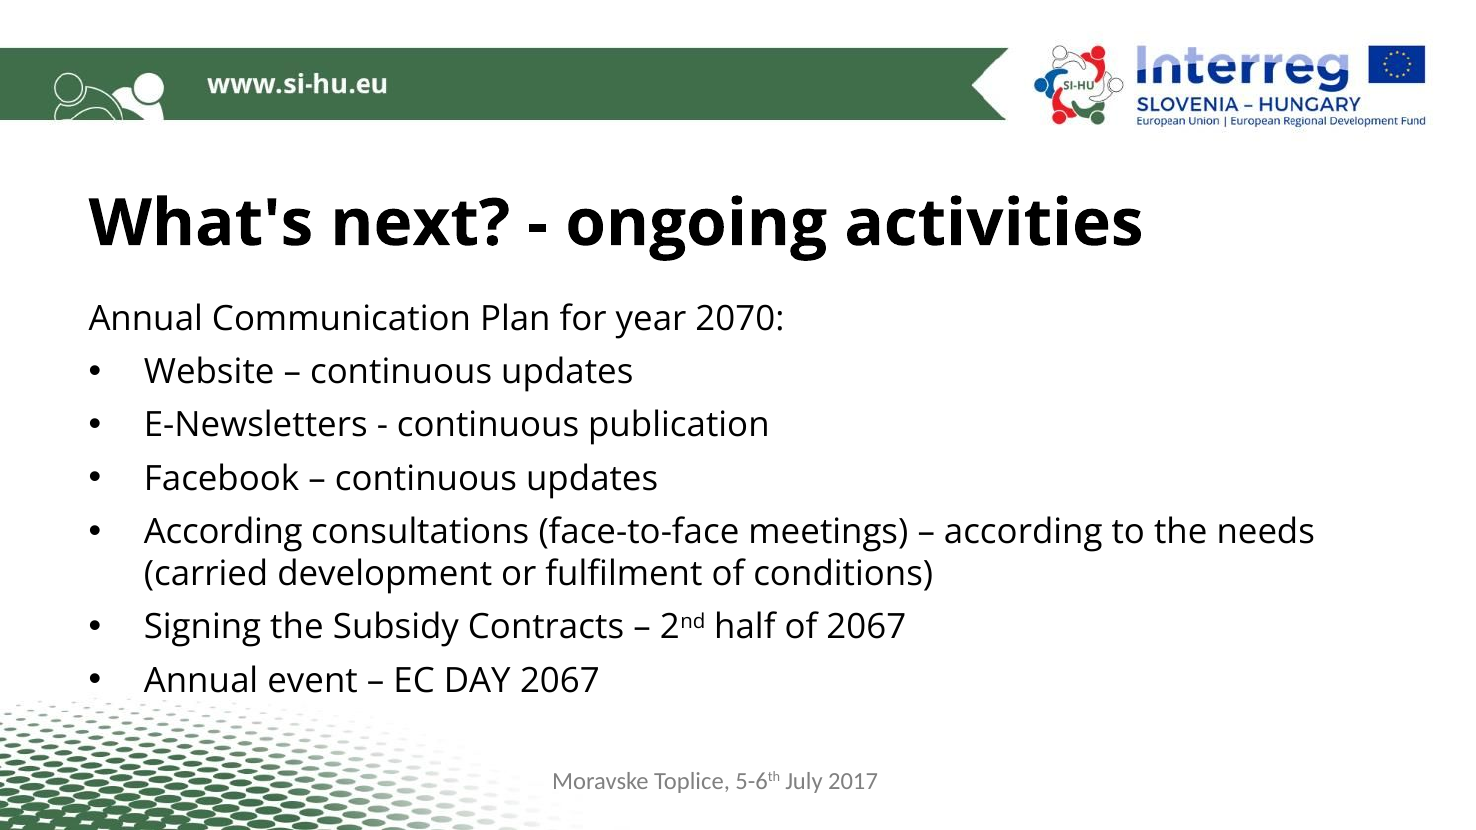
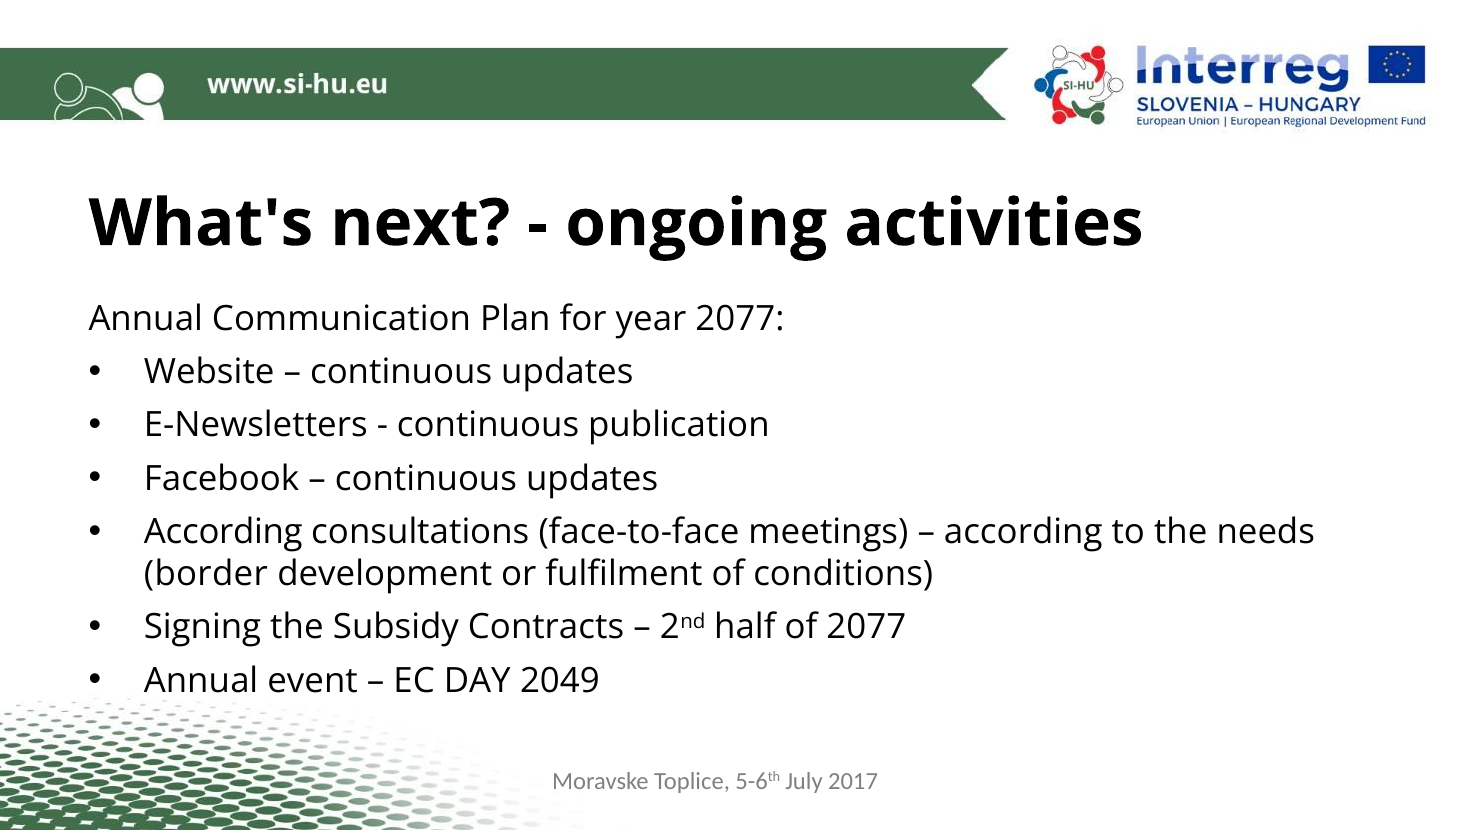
year 2070: 2070 -> 2077 (740, 319)
carried: carried -> border (206, 574)
of 2067: 2067 -> 2077 (866, 627)
DAY 2067: 2067 -> 2049 (560, 681)
